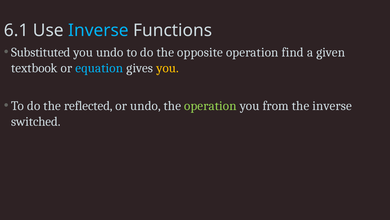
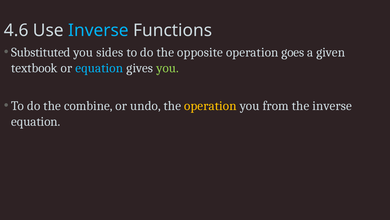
6.1: 6.1 -> 4.6 (16, 30)
you undo: undo -> sides (110, 52)
find: find -> goes (293, 52)
you colour: yellow -> light green (168, 68)
reflected: reflected -> combine (88, 106)
operation colour: light green -> yellow (210, 106)
switched: switched -> equation (36, 121)
